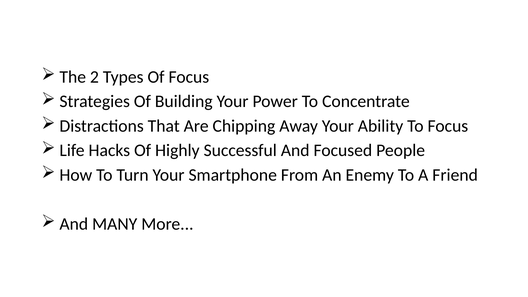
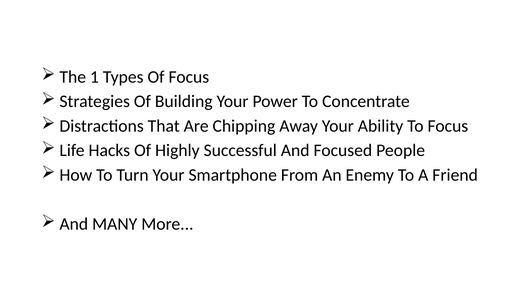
2: 2 -> 1 (94, 77)
